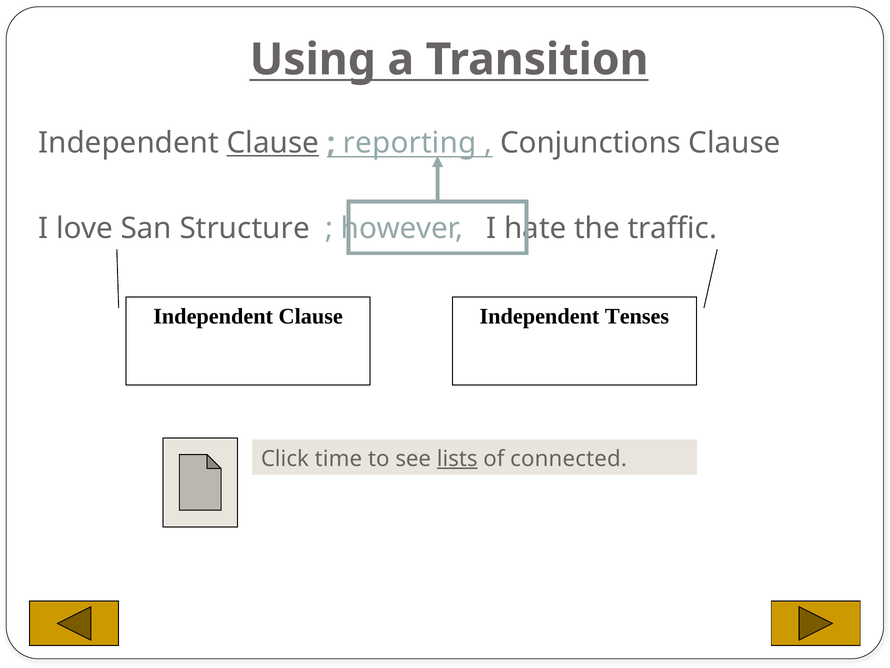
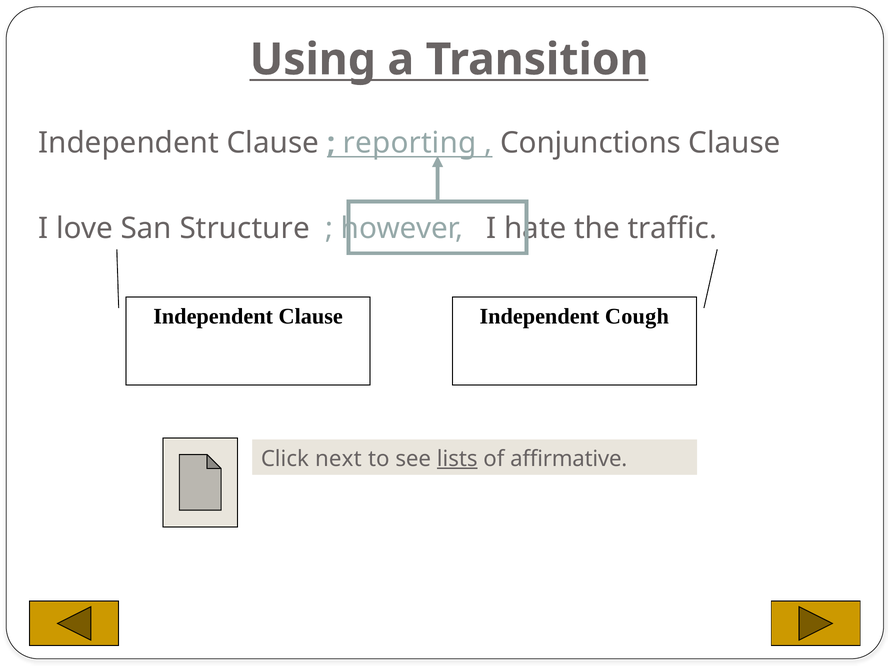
Clause underline: present -> none (273, 143)
Tenses: Tenses -> Cough (637, 316)
time: time -> next (338, 458)
connected: connected -> affirmative (569, 458)
